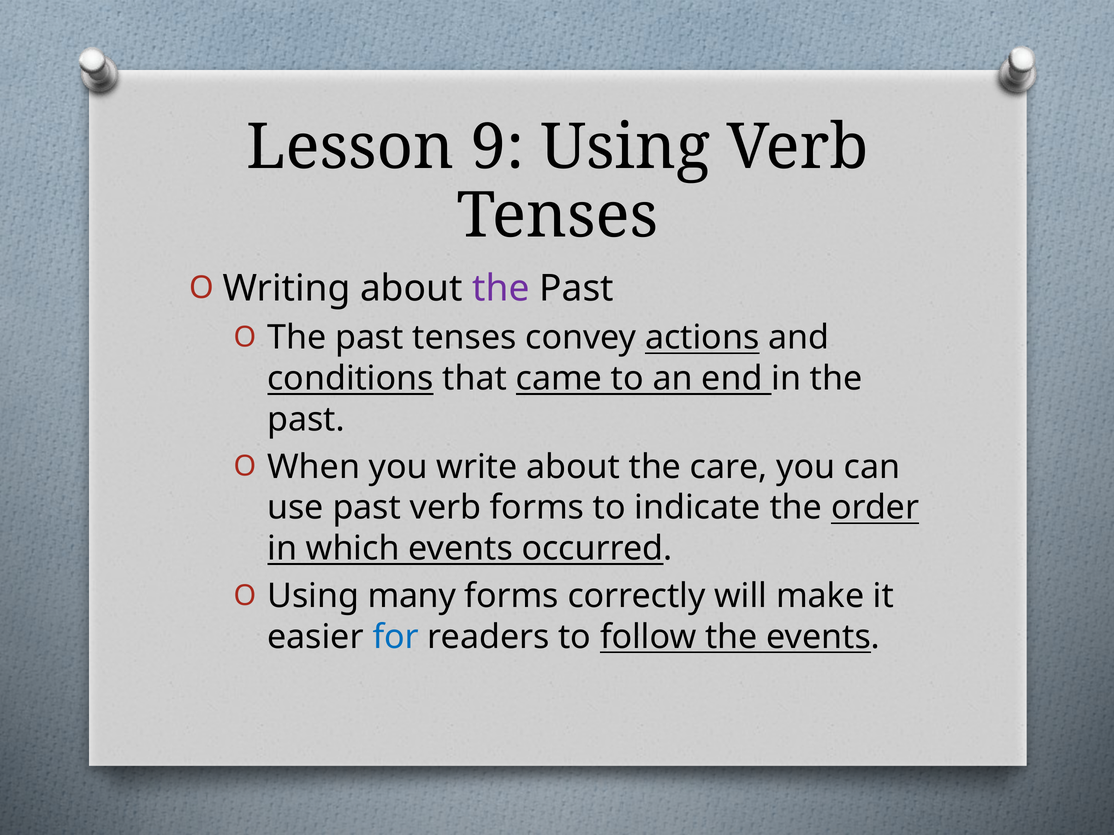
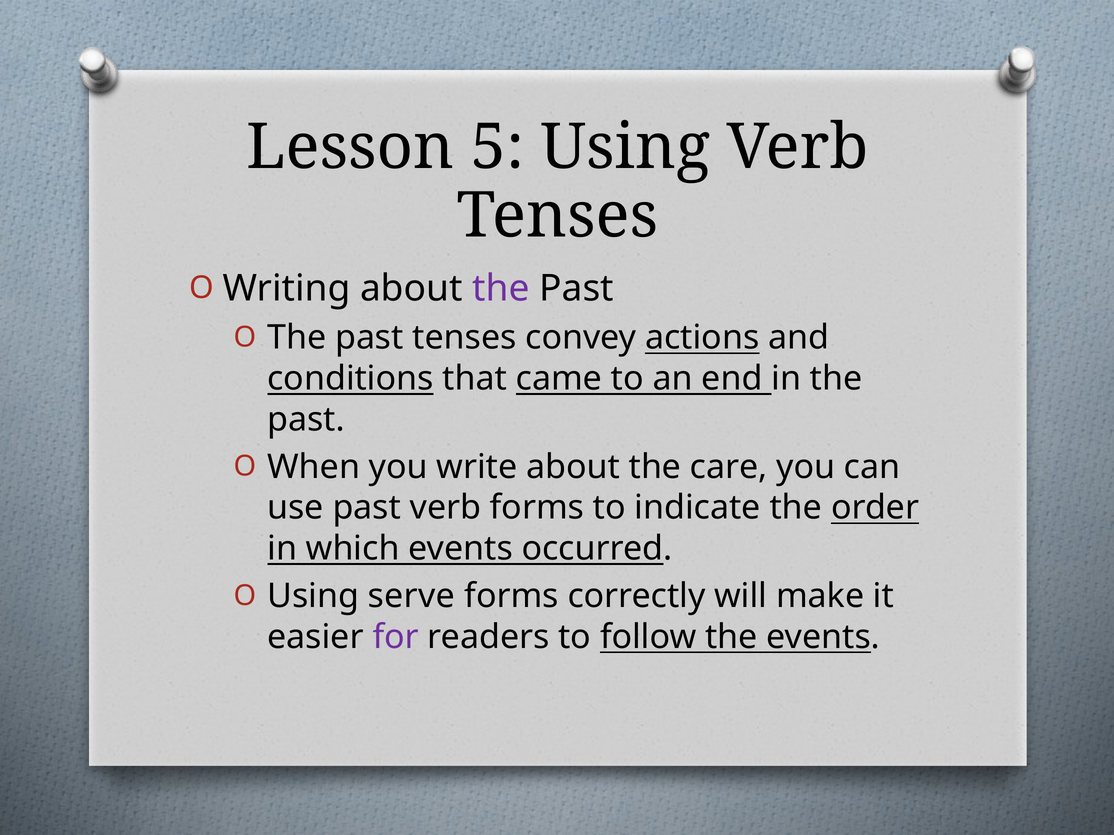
9: 9 -> 5 (498, 148)
many: many -> serve (411, 597)
for colour: blue -> purple (396, 637)
